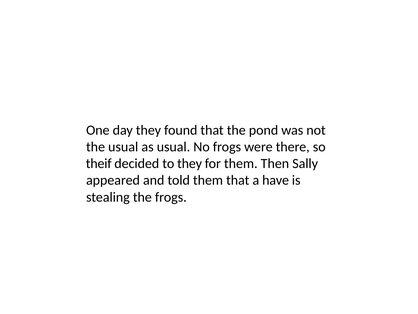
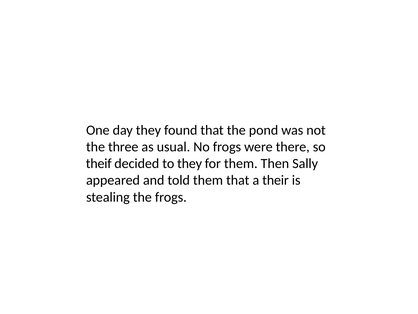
the usual: usual -> three (123, 147)
have: have -> their (276, 180)
